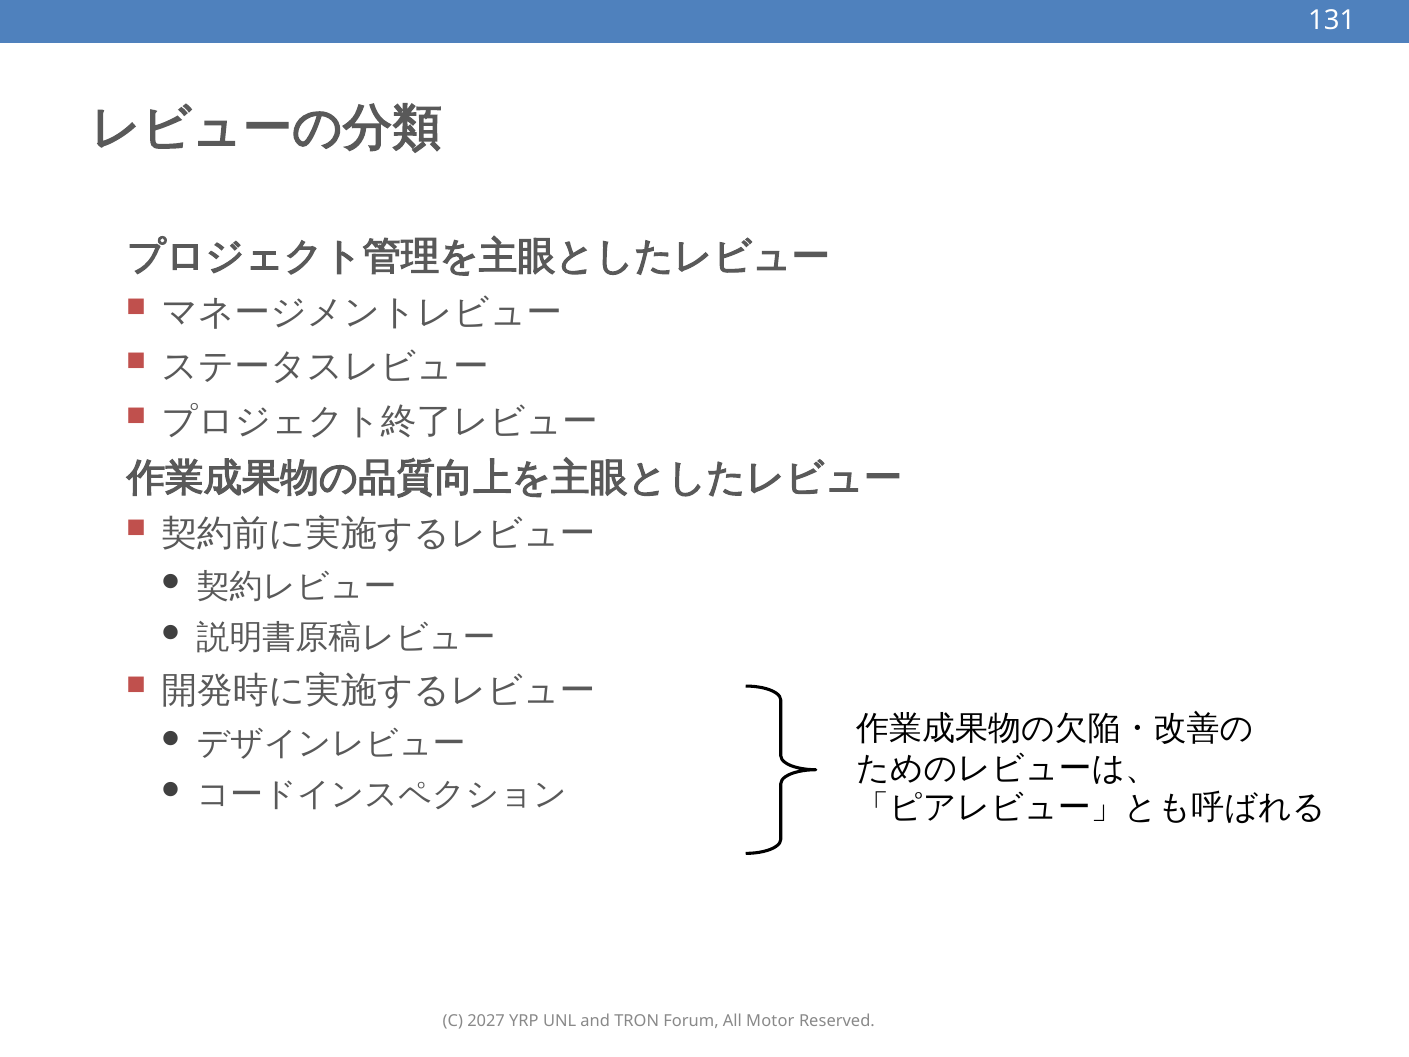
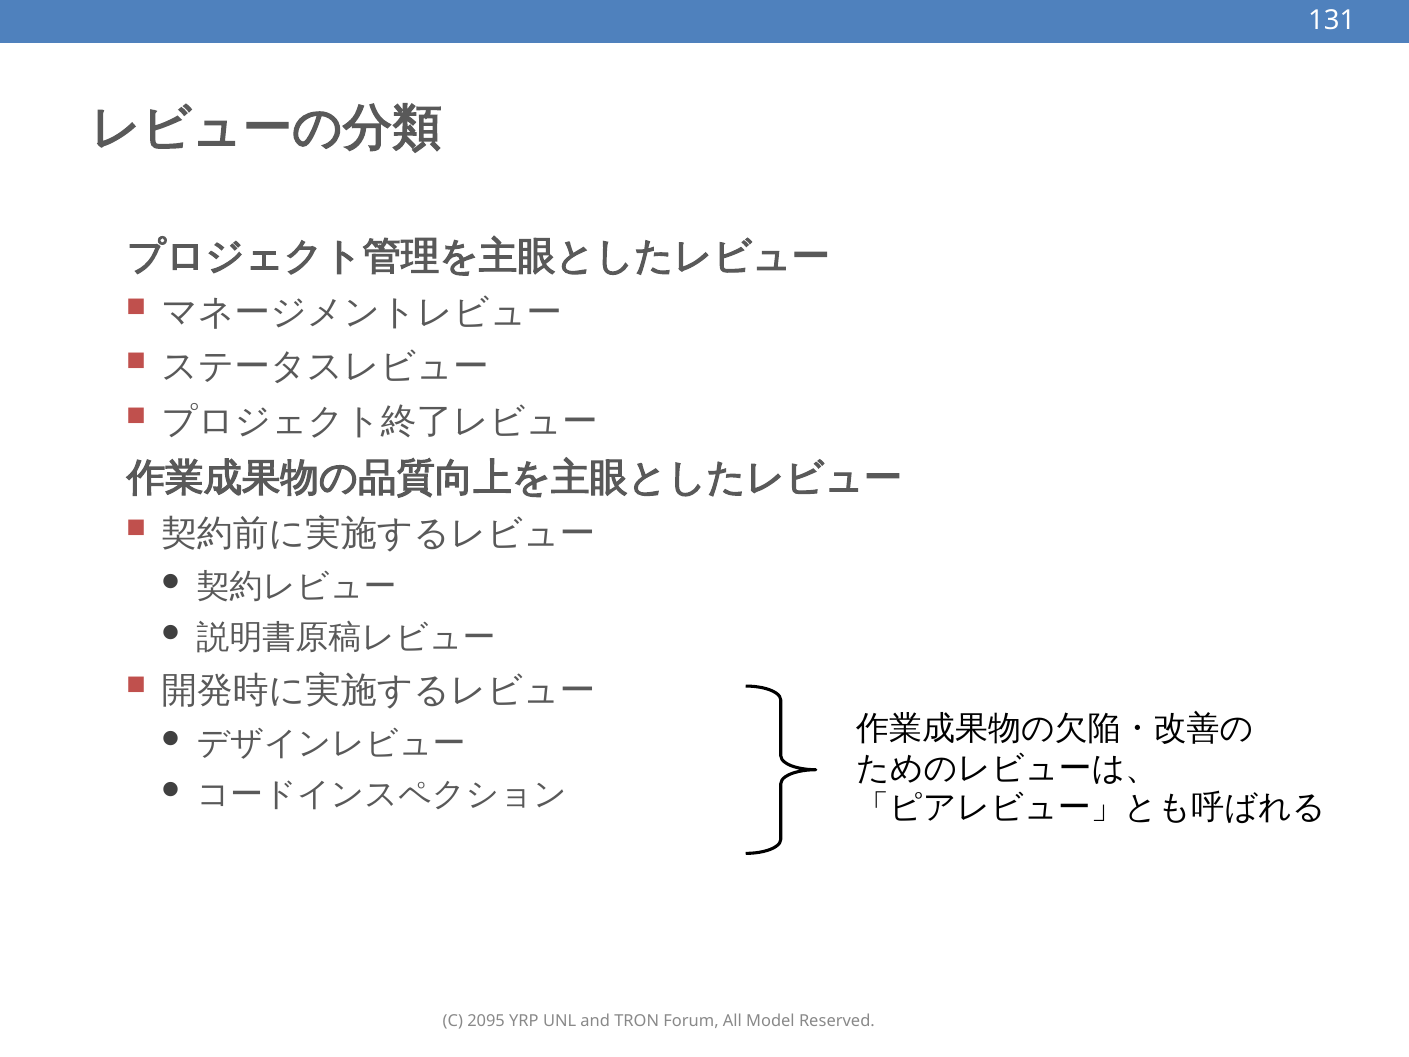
2027: 2027 -> 2095 (486, 1021)
Motor: Motor -> Model (770, 1021)
